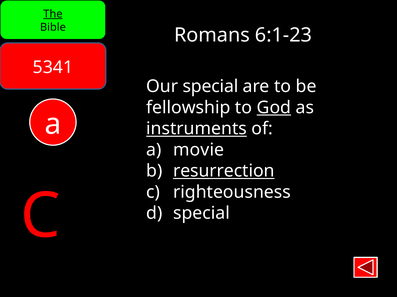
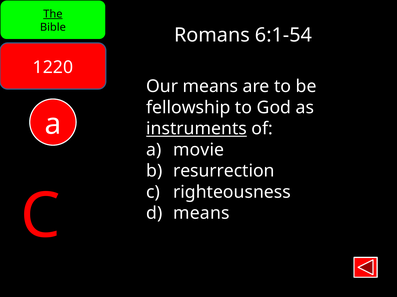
6:1-23: 6:1-23 -> 6:1-54 (283, 35)
5341: 5341 -> 1220 (53, 67)
Our special: special -> means (210, 87)
God underline: present -> none (274, 108)
resurrection underline: present -> none (224, 171)
special: special -> means (201, 214)
